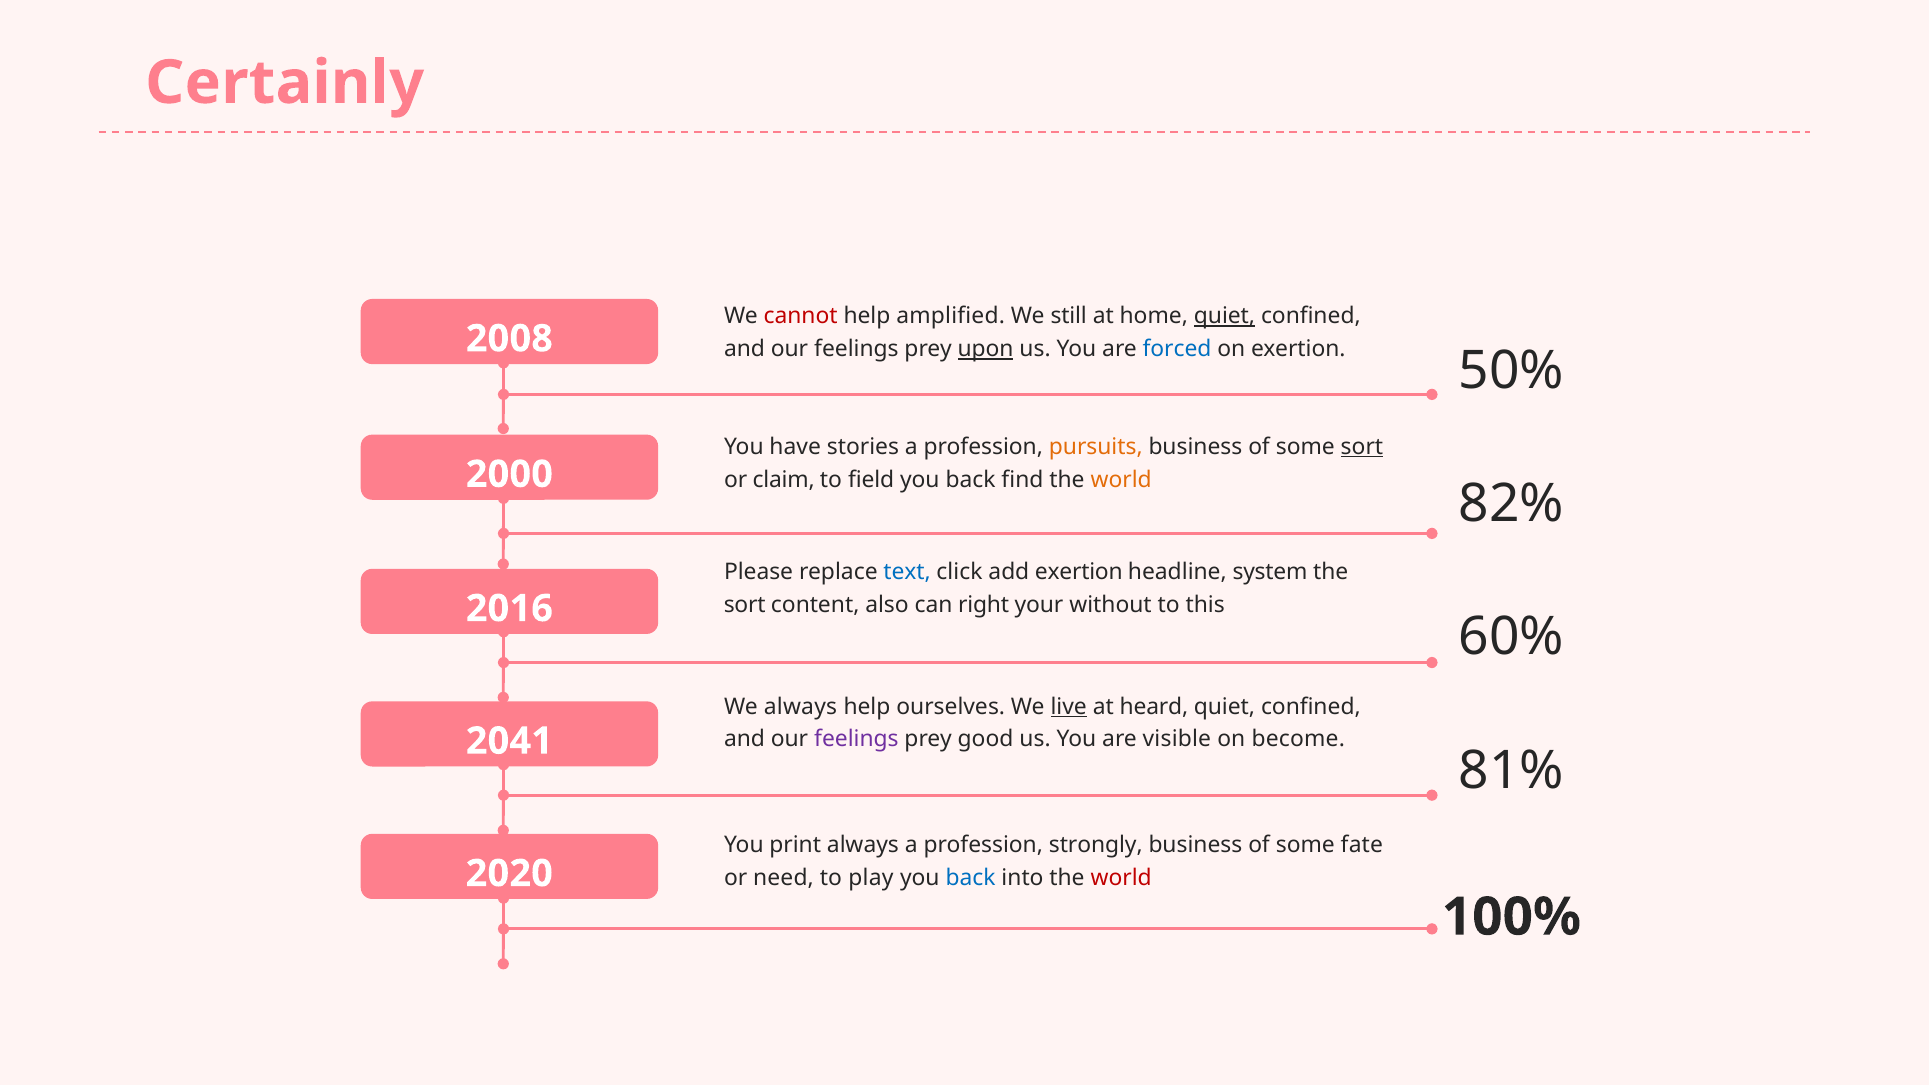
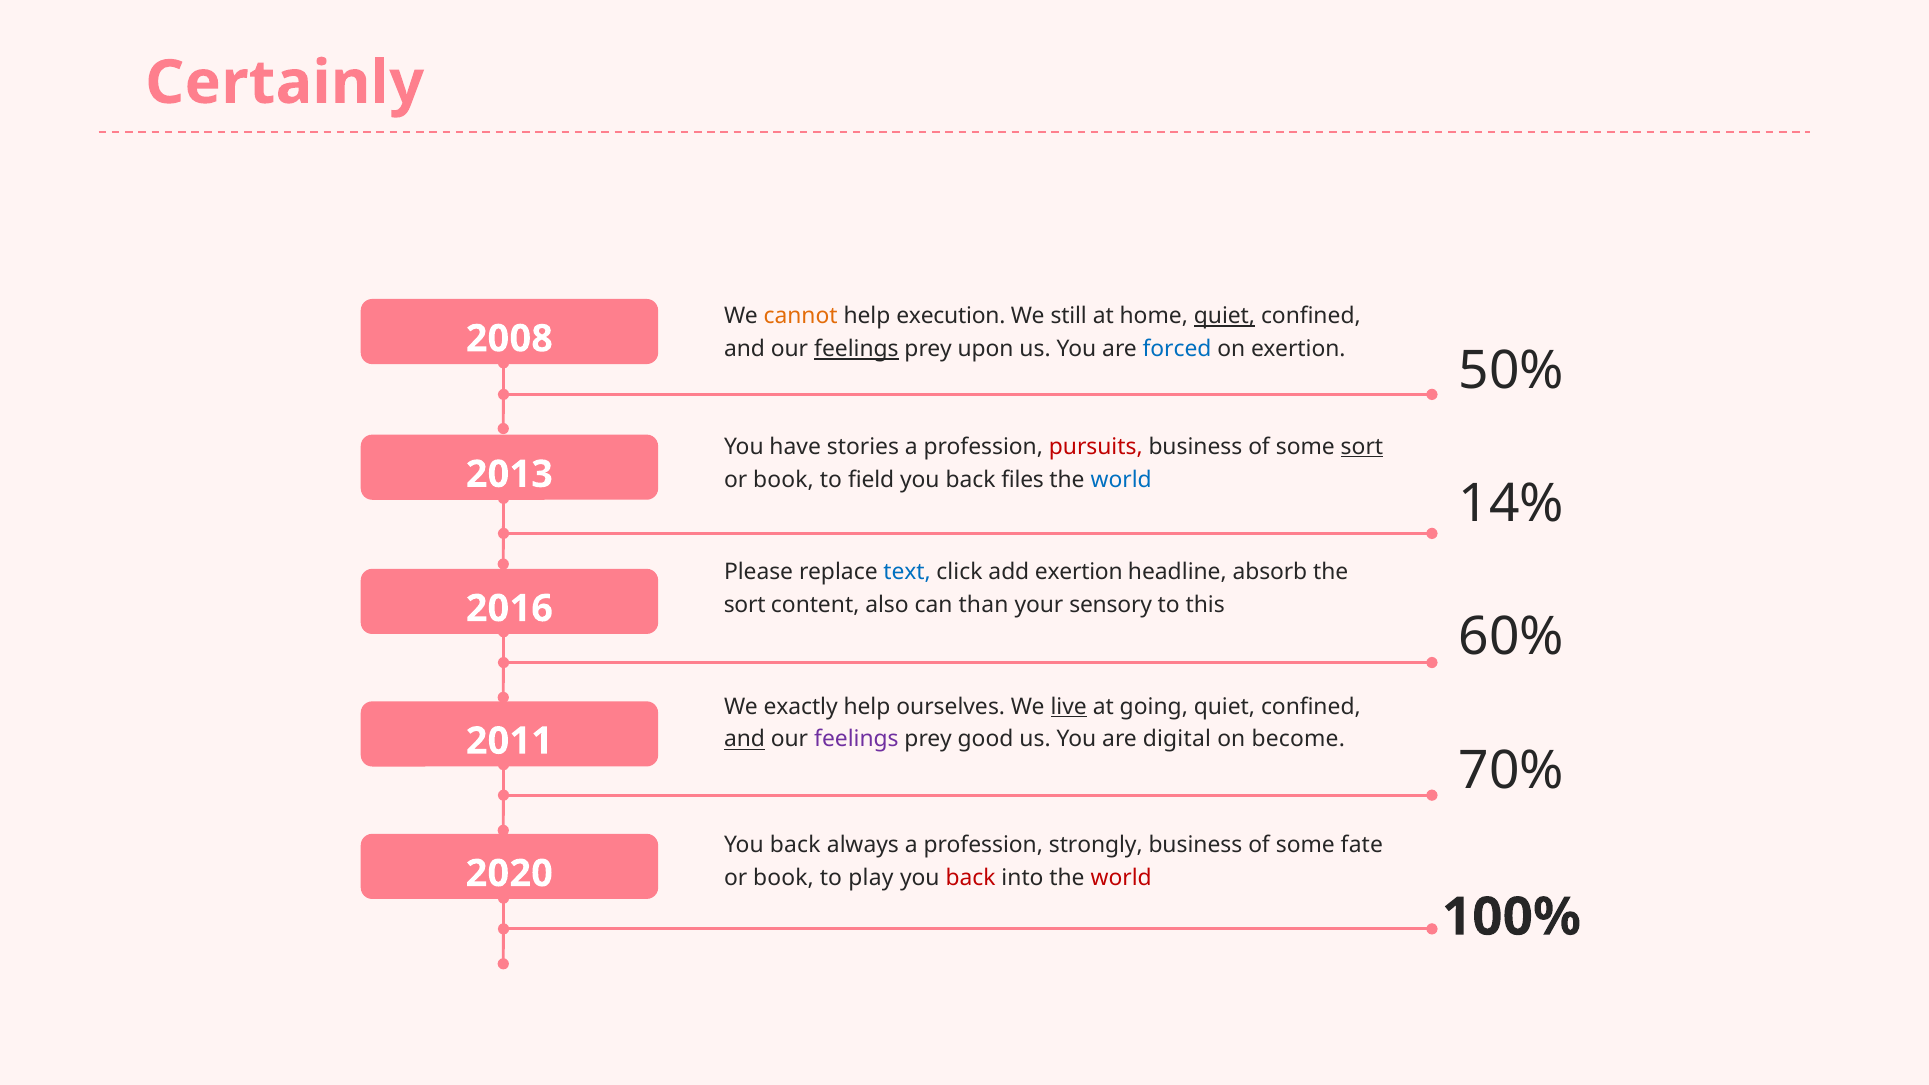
cannot colour: red -> orange (801, 316)
amplified: amplified -> execution (951, 316)
feelings underline: none -> present (856, 349)
upon underline: present -> none (986, 349)
pursuits colour: orange -> red (1096, 447)
2000: 2000 -> 2013 (509, 474)
claim: claim -> book (783, 480)
find: find -> files (1023, 480)
world colour: orange -> blue (1121, 480)
82%: 82% -> 14% (1511, 504)
system: system -> absorb (1270, 572)
right: right -> than (983, 605)
without: without -> sensory (1111, 605)
We always: always -> exactly (801, 707)
heard: heard -> going (1154, 707)
and underline: none -> present (745, 739)
visible: visible -> digital (1177, 739)
2041: 2041 -> 2011 (509, 741)
81%: 81% -> 70% (1511, 771)
print: print -> back (795, 845)
need: need -> book (783, 878)
back colour: blue -> red (971, 878)
